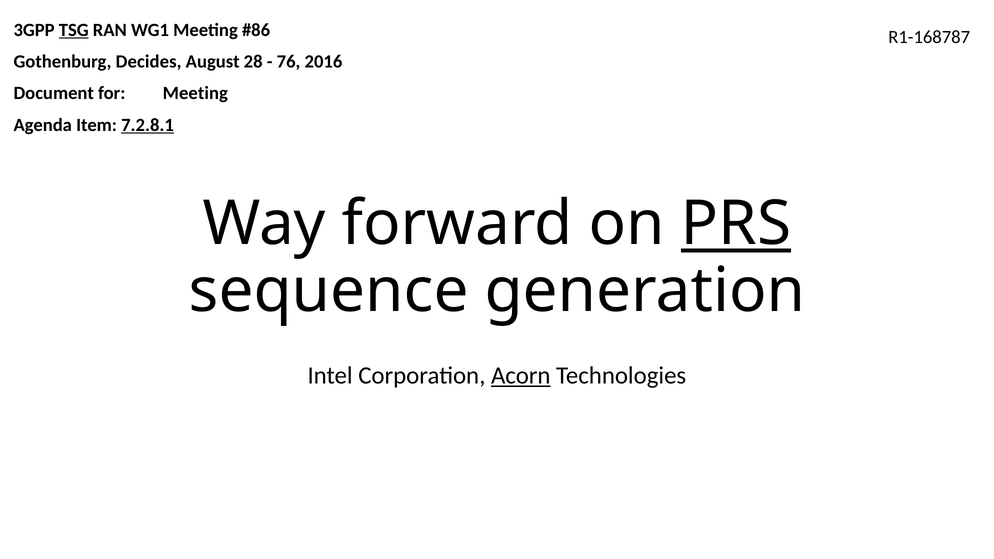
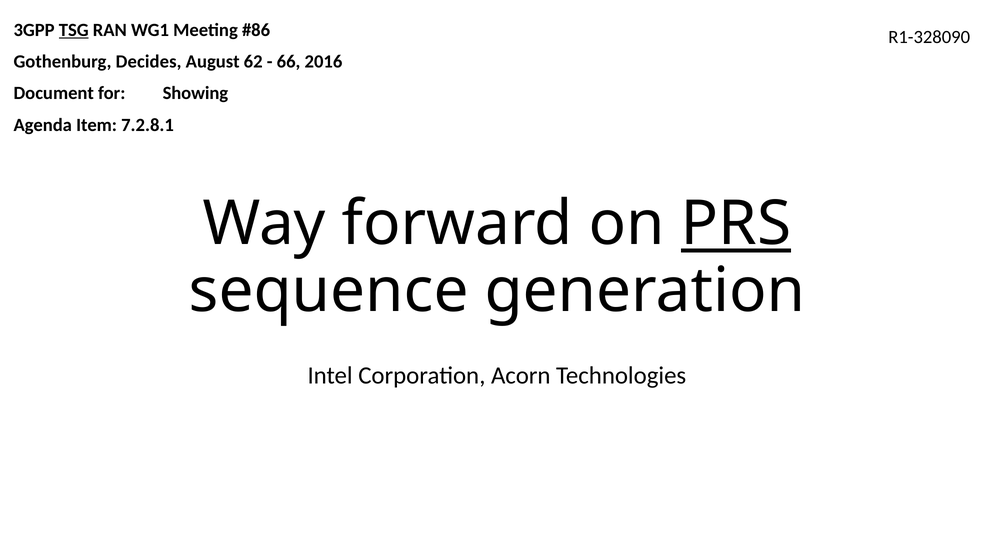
R1-168787: R1-168787 -> R1-328090 (929, 37)
28: 28 -> 62 (253, 62)
76: 76 -> 66 (289, 62)
for Meeting: Meeting -> Showing (195, 93)
7.2.8.1 underline: present -> none (148, 125)
Acorn underline: present -> none (521, 376)
